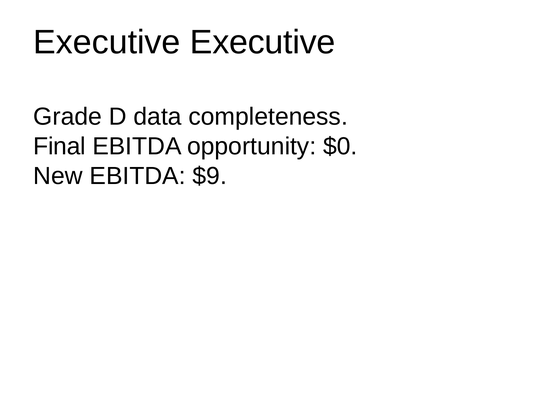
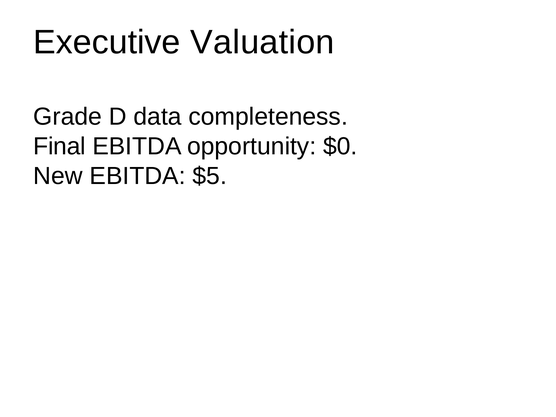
Executive Executive: Executive -> Valuation (262, 42)
$9: $9 -> $5 (210, 176)
